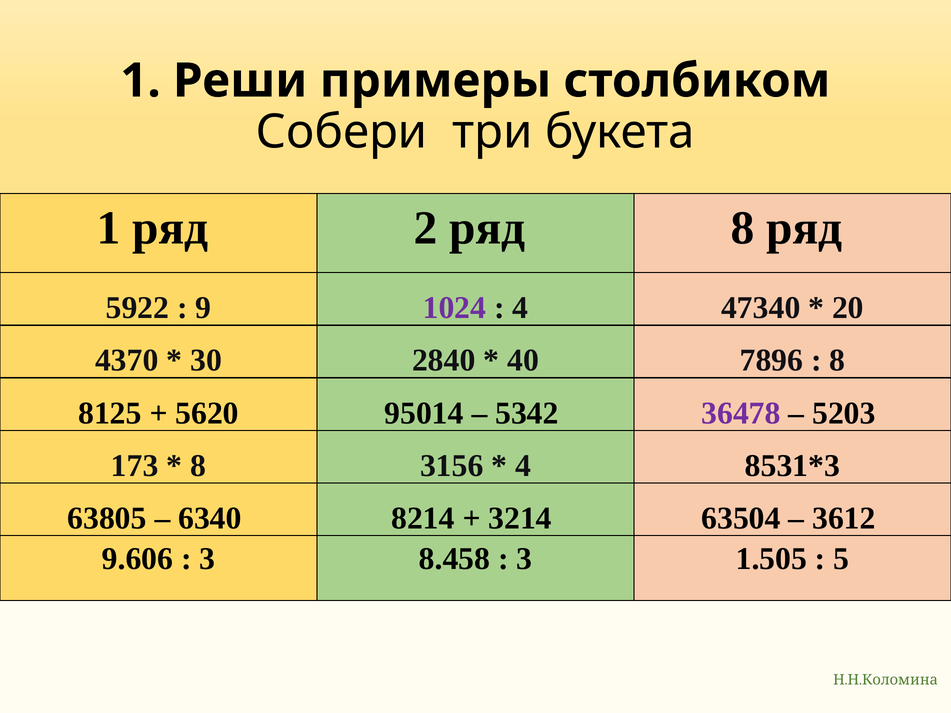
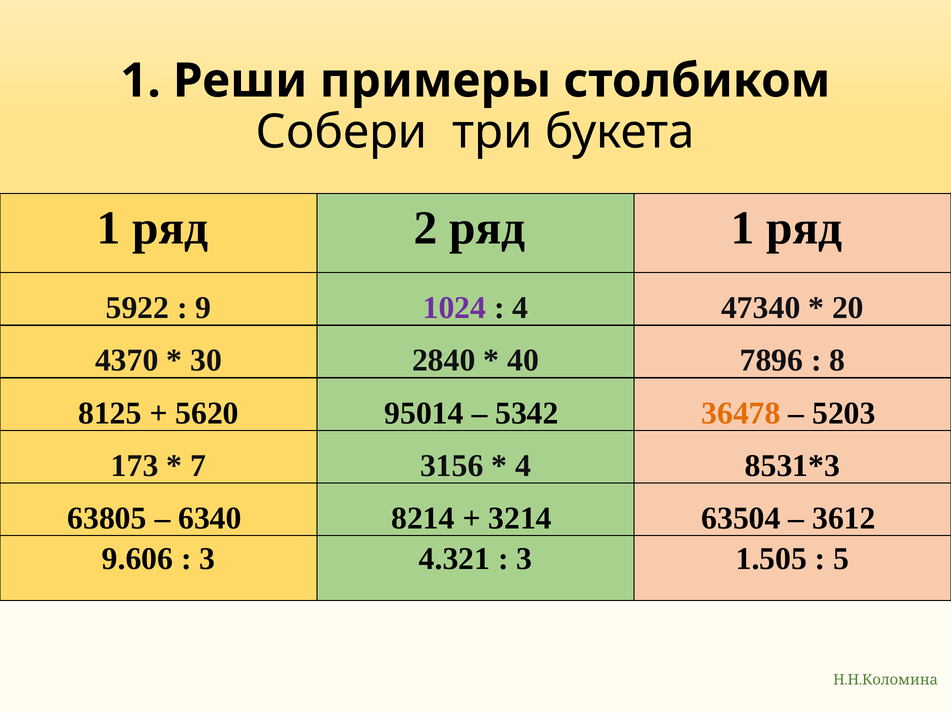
ряд 8: 8 -> 1 (743, 228)
36478 colour: purple -> orange (741, 413)
8: 8 -> 7 (198, 466)
8.458: 8.458 -> 4.321 (454, 559)
